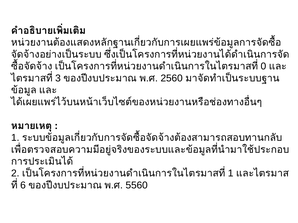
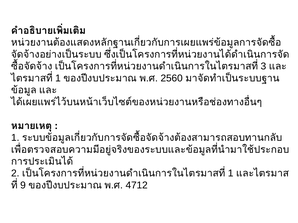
0: 0 -> 3 (263, 66)
3: 3 -> 1 (58, 78)
6: 6 -> 9 (23, 186)
5560: 5560 -> 4712 (137, 186)
